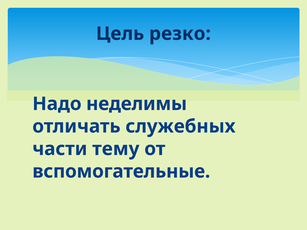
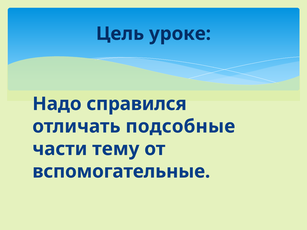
резко: резко -> уроке (180, 34)
неделимы: неделимы -> справился (137, 104)
служебных: служебных -> подсобные (180, 126)
